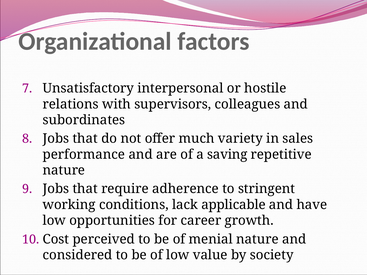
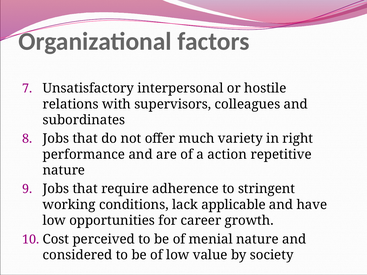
sales: sales -> right (298, 139)
saving: saving -> action (227, 155)
